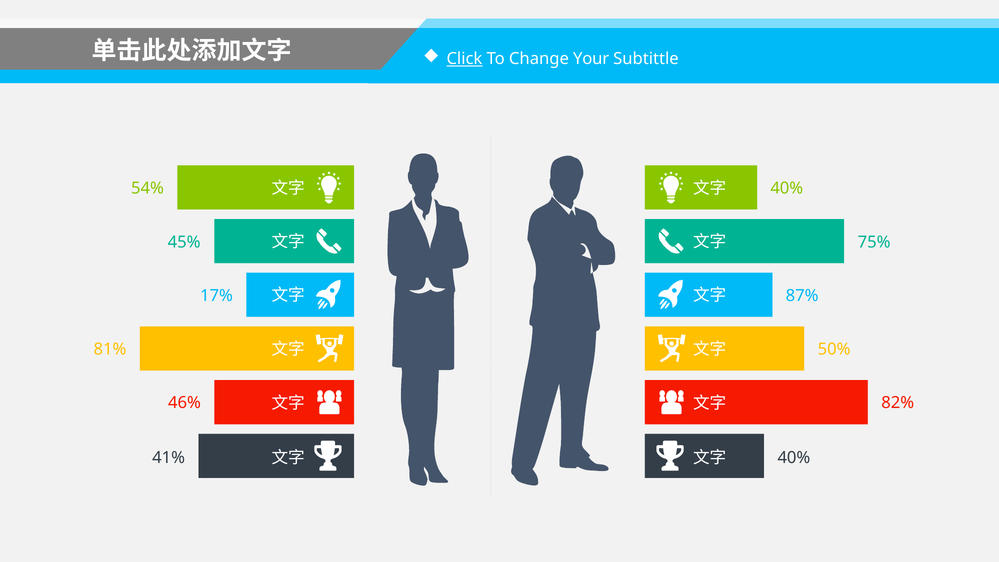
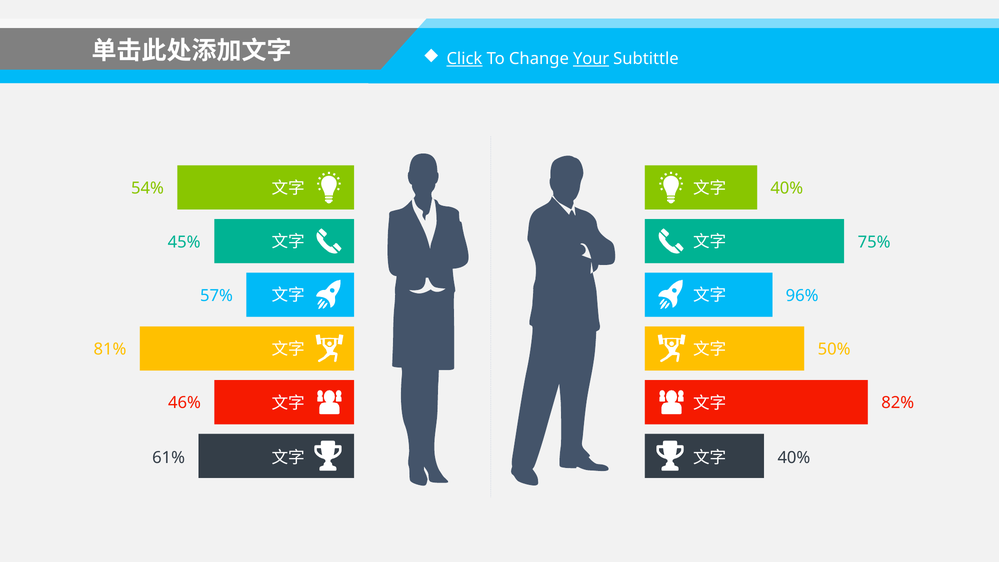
Your underline: none -> present (591, 59)
17%: 17% -> 57% (216, 296)
87%: 87% -> 96% (802, 296)
41%: 41% -> 61% (169, 458)
